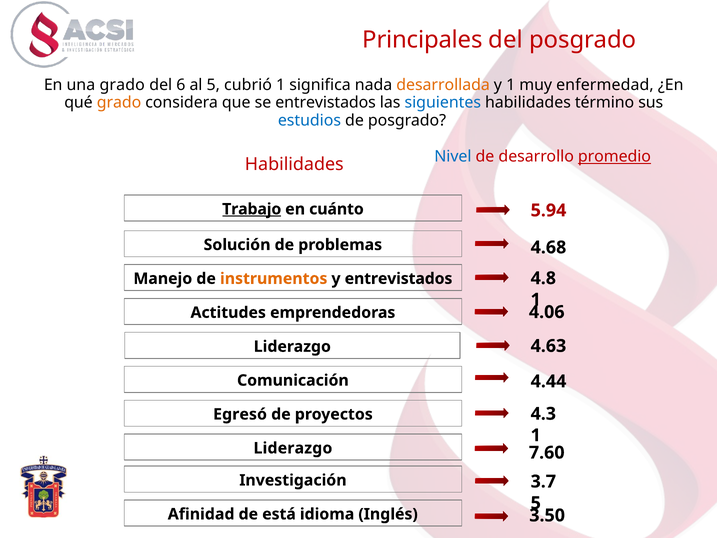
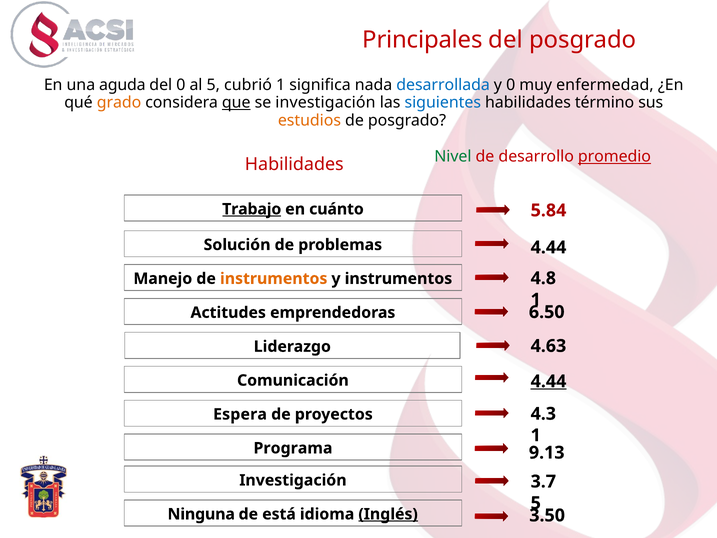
una grado: grado -> aguda (122, 85)
del 6: 6 -> 0 (181, 85)
desarrollada colour: orange -> blue (443, 85)
y 1: 1 -> 0 (511, 85)
que underline: none -> present (236, 103)
se entrevistados: entrevistados -> investigación (325, 103)
estudios colour: blue -> orange (309, 120)
Nivel colour: blue -> green (453, 156)
5.94: 5.94 -> 5.84 (548, 210)
4.68: 4.68 -> 4.44 (548, 247)
y entrevistados: entrevistados -> instrumentos (398, 278)
4.06: 4.06 -> 6.50 (547, 312)
4.44 underline: none -> present (548, 381)
Egresó: Egresó -> Espera (240, 414)
Liderazgo: Liderazgo -> Programa (293, 448)
7.60: 7.60 -> 9.13 (547, 452)
Afinidad: Afinidad -> Ninguna (201, 514)
Inglés underline: none -> present (388, 514)
